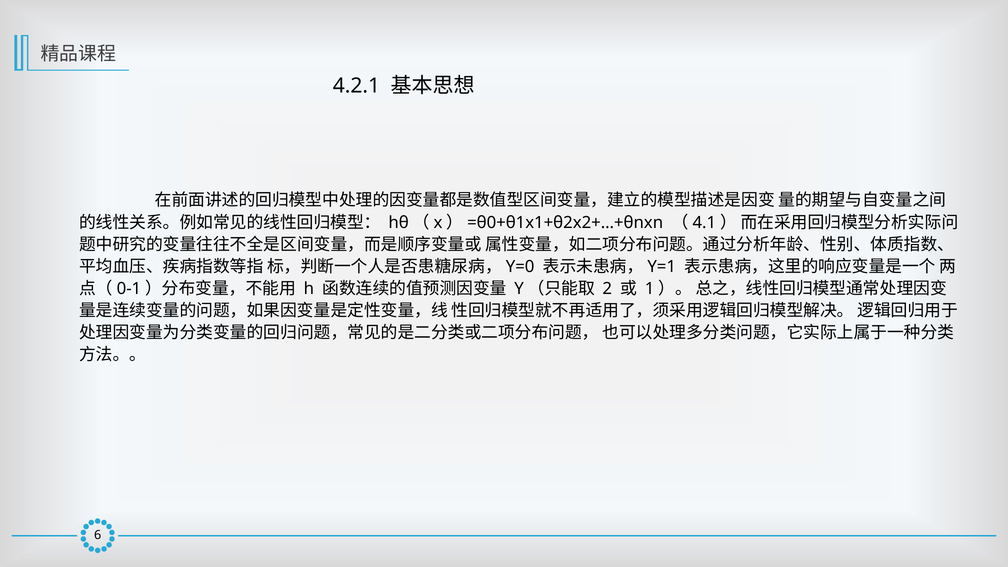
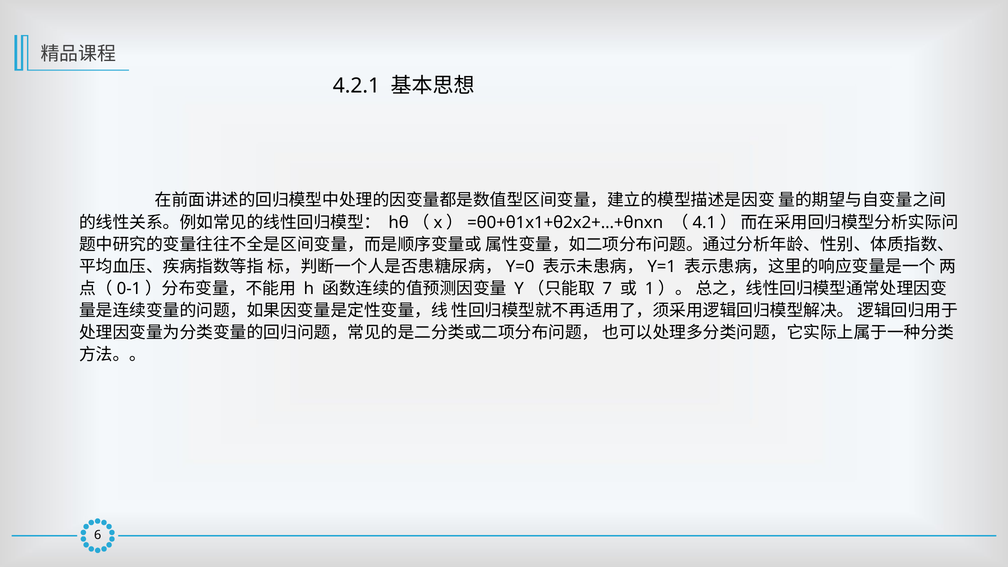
2: 2 -> 7 (607, 289)
